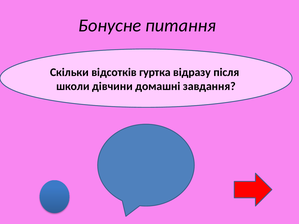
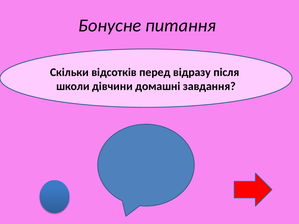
гуртка: гуртка -> перед (155, 72)
